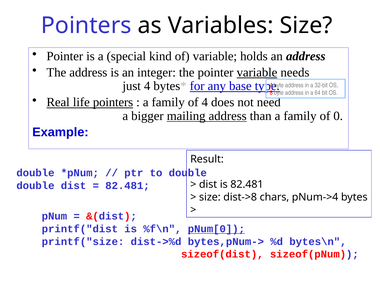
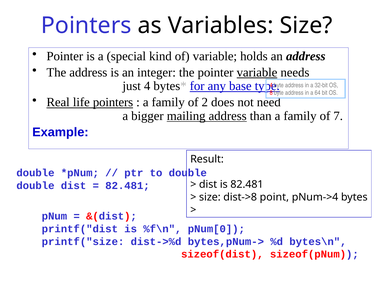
of 4: 4 -> 2 (205, 102)
0: 0 -> 7 (338, 116)
chars: chars -> point (274, 197)
pNum[0 underline: present -> none (216, 229)
